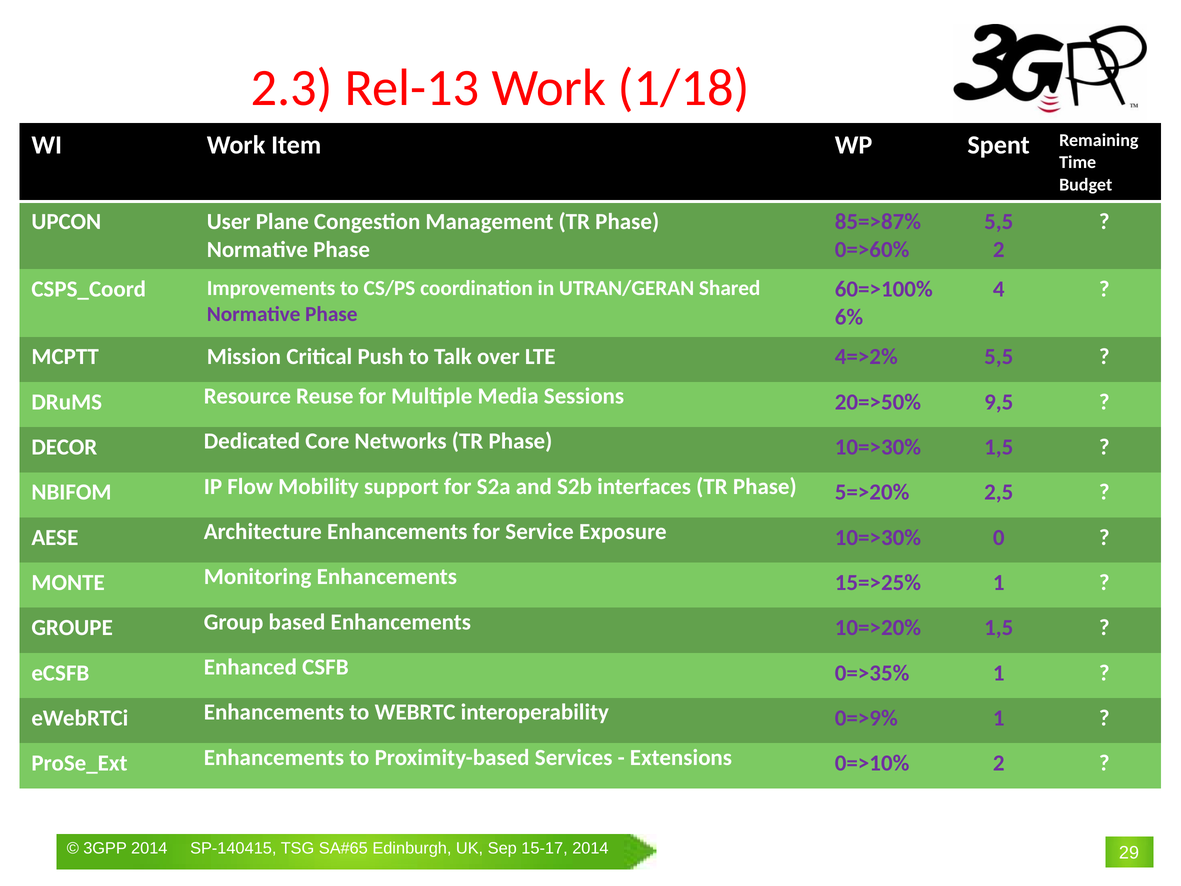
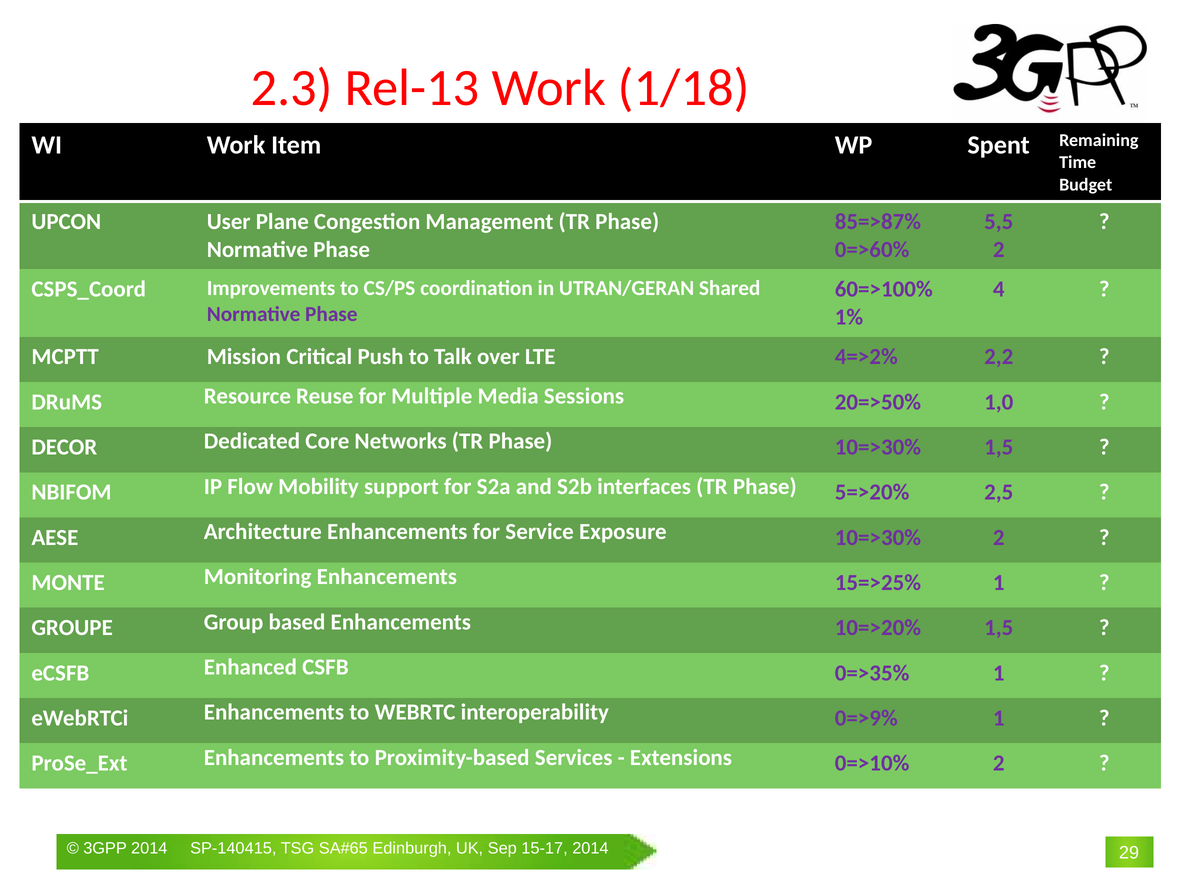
6%: 6% -> 1% (849, 317)
4=>2% 5,5: 5,5 -> 2,2 (999, 357)
9,5: 9,5 -> 1,0 (999, 402)
10=>30% 0: 0 -> 2 (999, 537)
